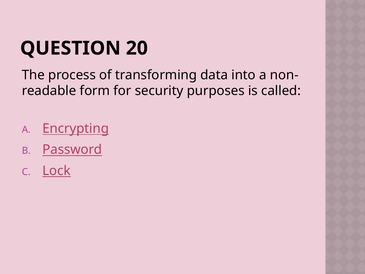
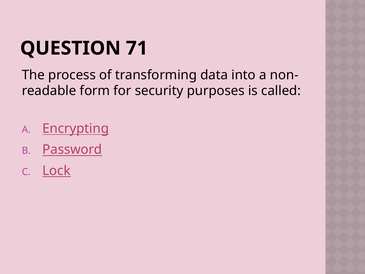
20: 20 -> 71 (137, 48)
